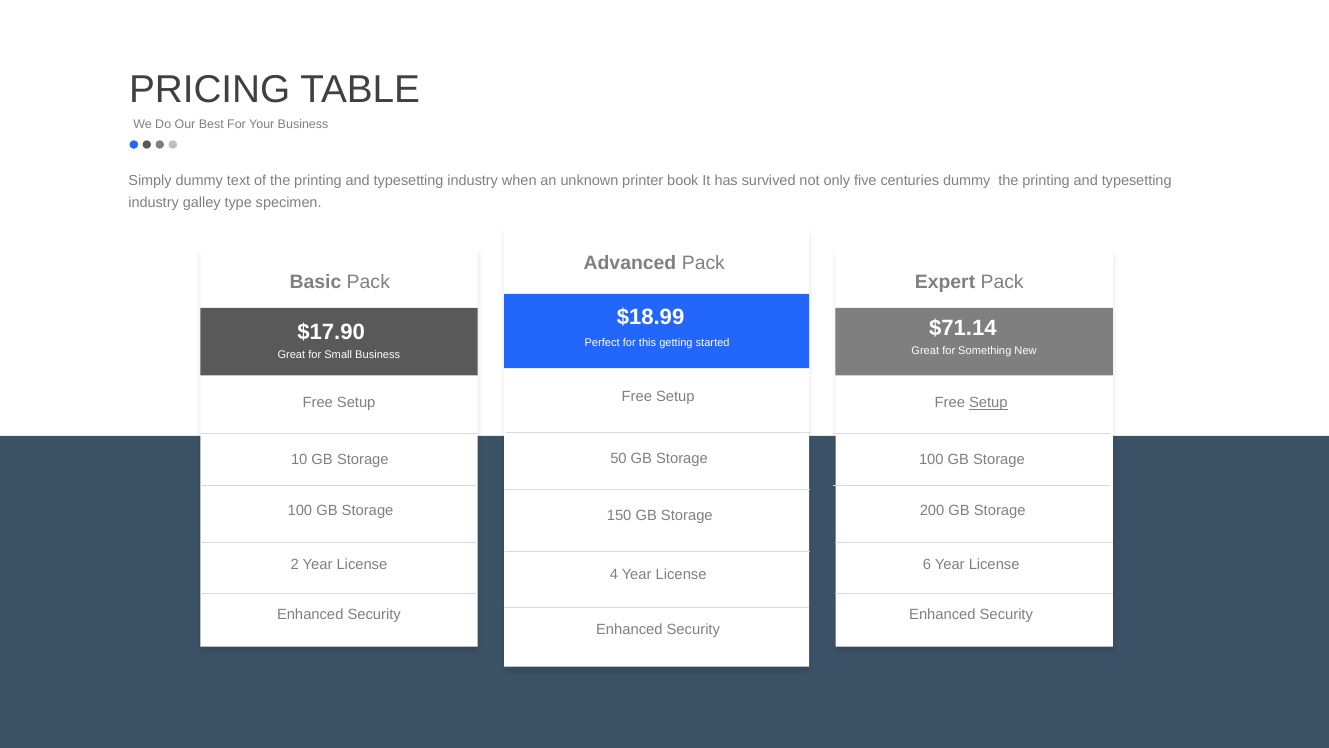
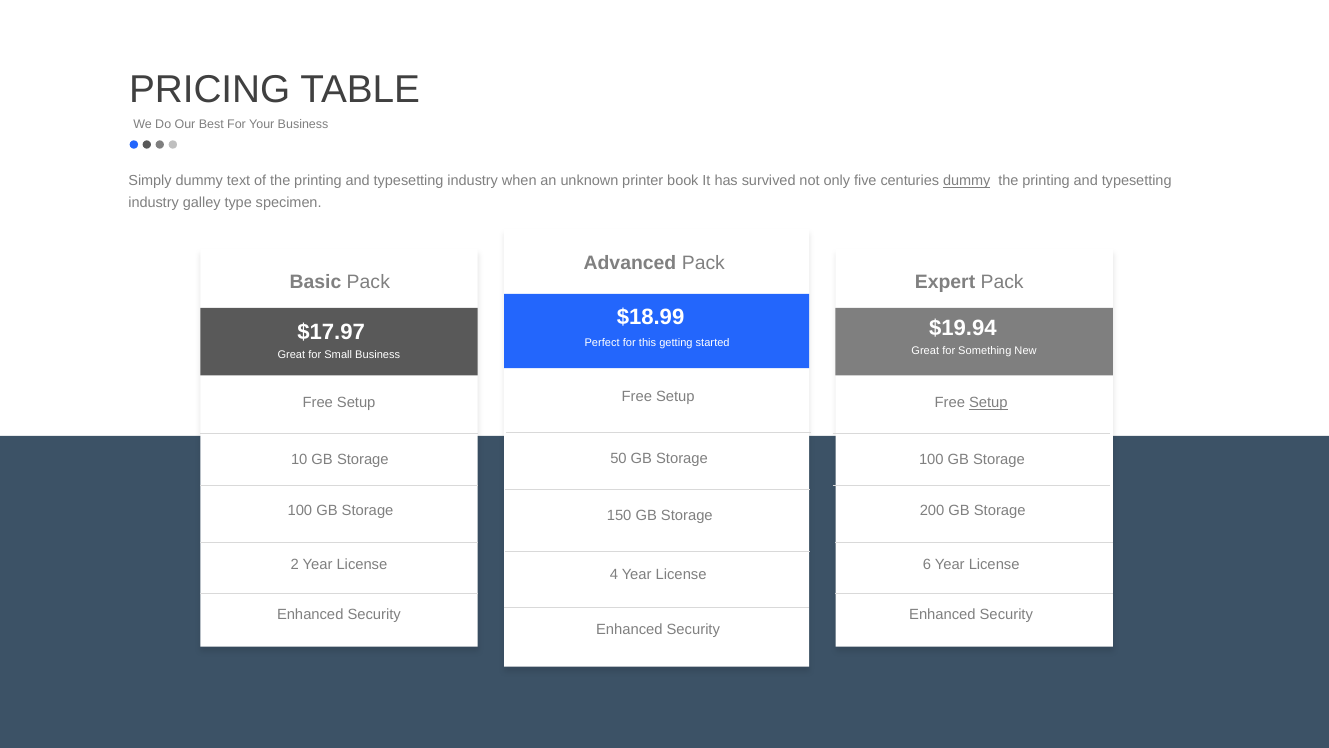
dummy underline: none -> present (967, 181)
$71.14: $71.14 -> $19.94 (963, 328)
$17.90: $17.90 -> $17.97 (331, 332)
